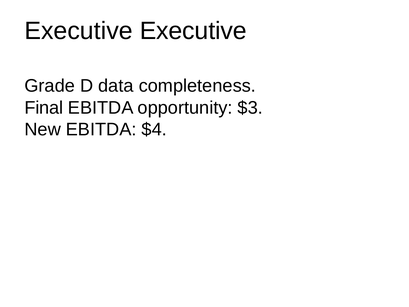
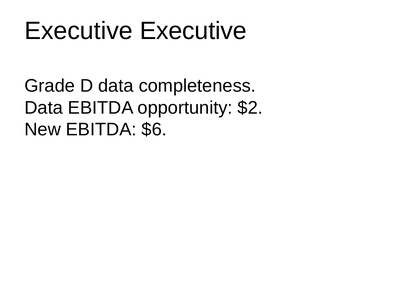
Final: Final -> Data (44, 108)
$3: $3 -> $2 (250, 108)
$4: $4 -> $6 (154, 129)
